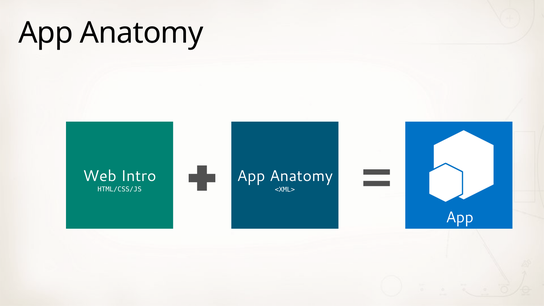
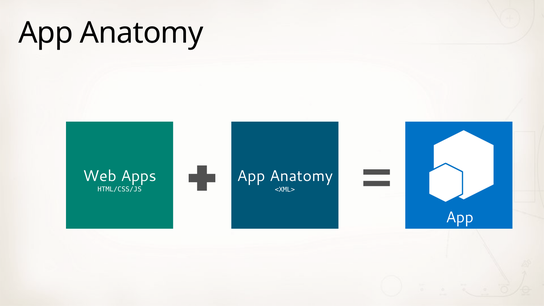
Intro: Intro -> Apps (139, 176)
